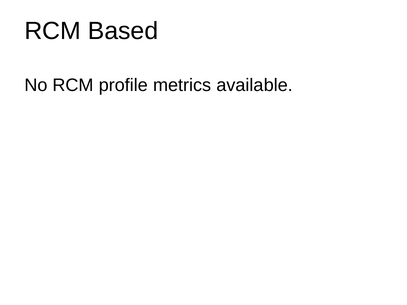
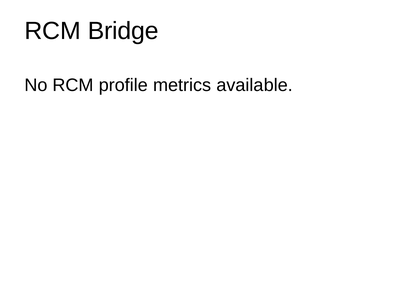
Based: Based -> Bridge (123, 31)
